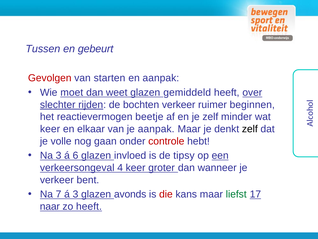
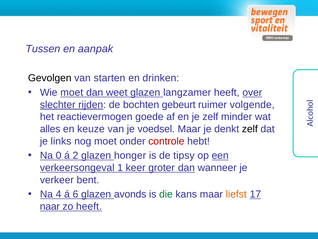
gebeurt: gebeurt -> aanpak (96, 49)
Gevolgen colour: red -> black (50, 78)
en aanpak: aanpak -> drinken (161, 78)
gemiddeld: gemiddeld -> langzamer (187, 92)
bochten verkeer: verkeer -> gebeurt (179, 104)
beginnen: beginnen -> volgende (252, 104)
beetje: beetje -> goede (149, 117)
keer: keer -> alles (50, 129)
elkaar: elkaar -> keuze (91, 129)
je aanpak: aanpak -> voedsel (156, 129)
volle: volle -> links (61, 141)
nog gaan: gaan -> moet (105, 141)
Na 3: 3 -> 0 (59, 155)
6: 6 -> 2 (76, 155)
invloed: invloed -> honger (130, 155)
4: 4 -> 1 (120, 167)
dan underline: none -> present (186, 167)
7: 7 -> 4 (59, 194)
á 3: 3 -> 6 (76, 194)
die colour: red -> green (166, 194)
liefst colour: green -> orange (236, 194)
